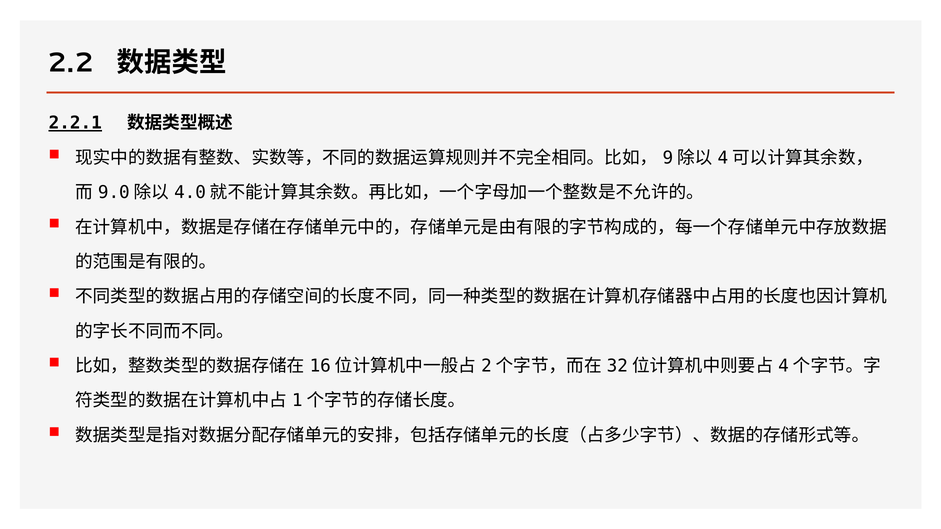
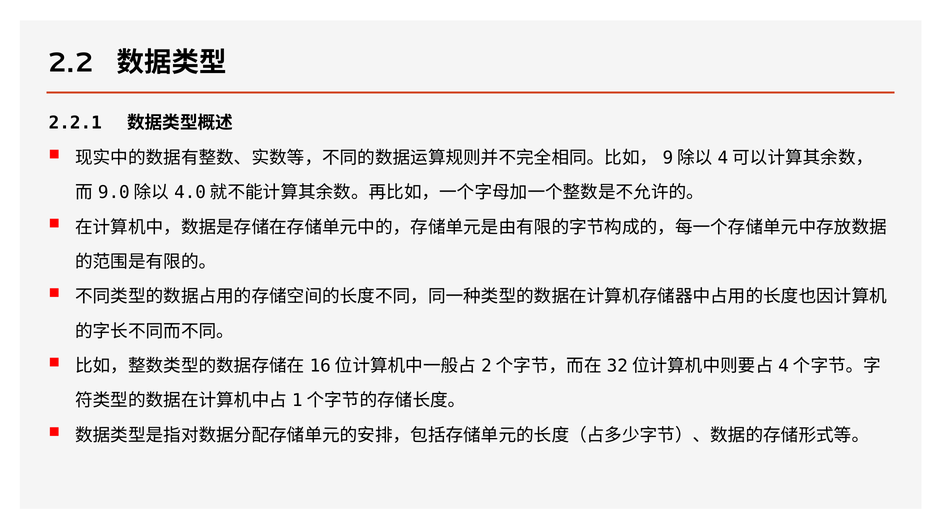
2.2.1 underline: present -> none (75, 123)
